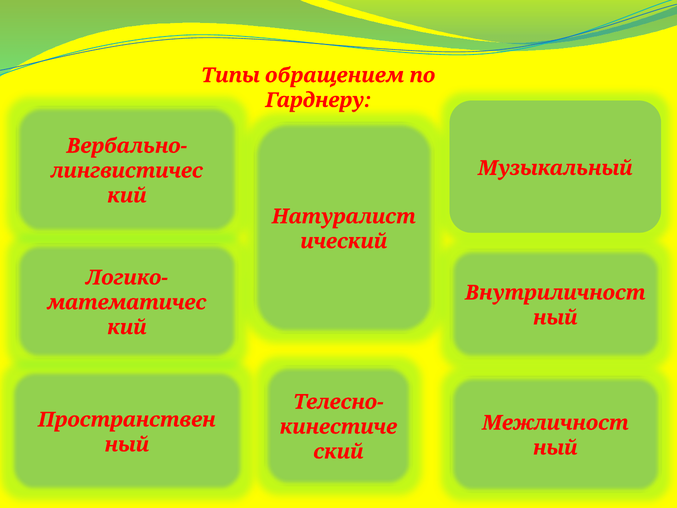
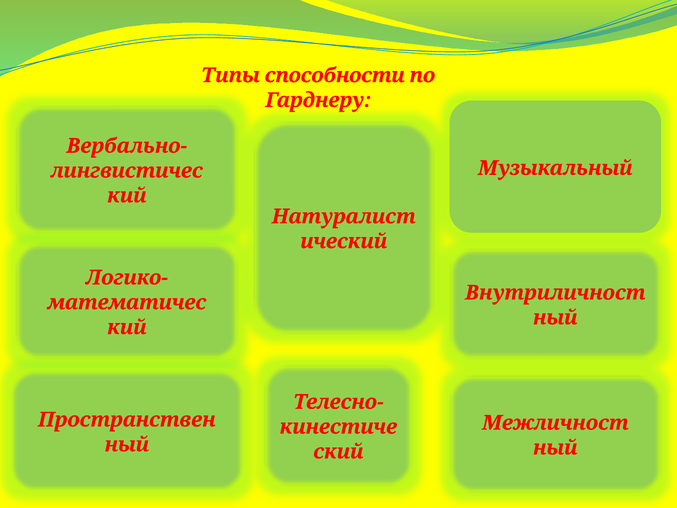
обращением: обращением -> способности (335, 75)
